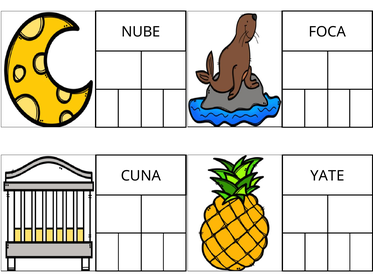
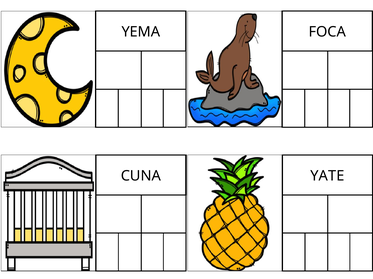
NUBE: NUBE -> YEMA (141, 32)
